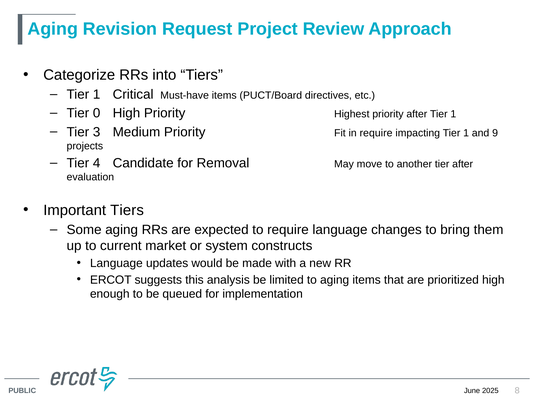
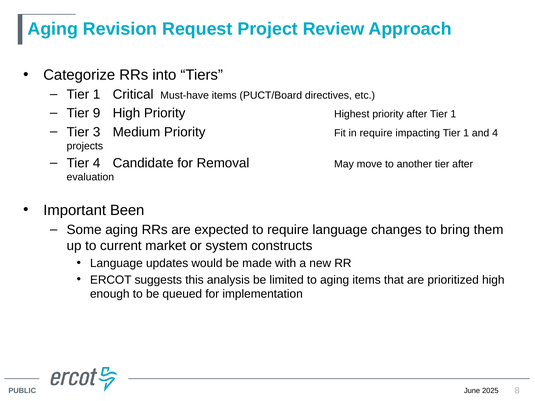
0: 0 -> 9 (97, 113)
and 9: 9 -> 4 (495, 133)
Important Tiers: Tiers -> Been (127, 210)
